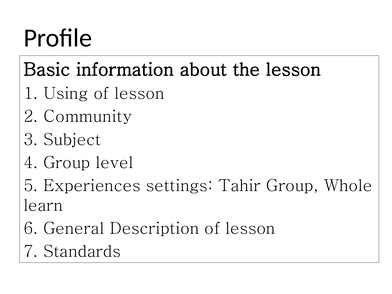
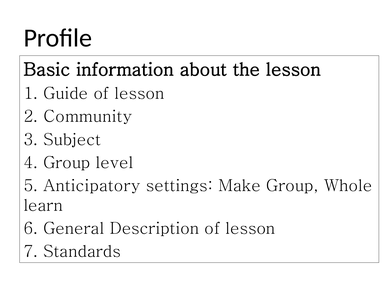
Using: Using -> Guide (66, 93)
Experiences: Experiences -> Anticipatory (92, 186)
Tahir: Tahir -> Make (240, 186)
